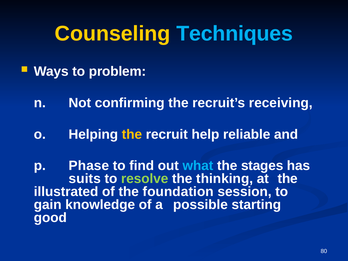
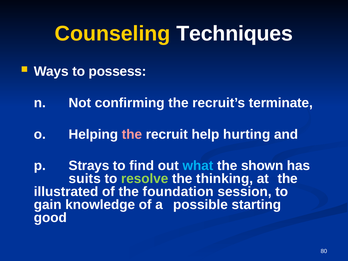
Techniques colour: light blue -> white (235, 34)
problem: problem -> possess (118, 71)
receiving: receiving -> terminate (281, 103)
the colour: yellow -> pink (132, 134)
reliable: reliable -> hurting (247, 134)
Phase: Phase -> Strays (89, 166)
stages: stages -> shown (262, 166)
